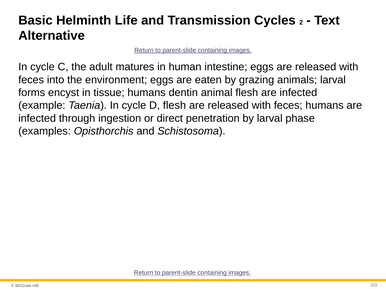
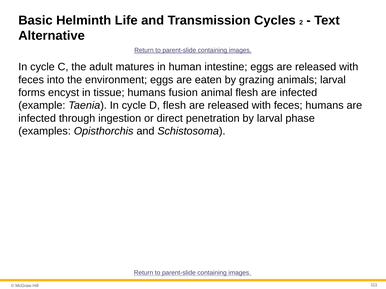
dentin: dentin -> fusion (183, 93)
